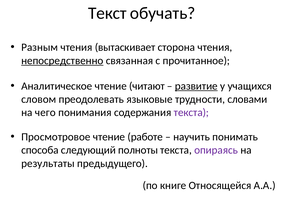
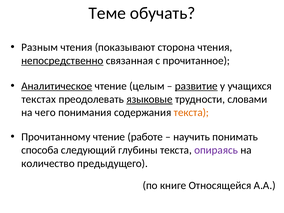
Текст: Текст -> Теме (107, 13)
вытаскивает: вытаскивает -> показывают (125, 47)
Аналитическое underline: none -> present (57, 86)
читают: читают -> целым (147, 86)
словом: словом -> текстах (39, 99)
языковые underline: none -> present (150, 99)
текста colour: purple -> orange (191, 113)
Просмотровое: Просмотровое -> Прочитанному (56, 137)
полноты: полноты -> глубины (138, 150)
результаты: результаты -> количество (48, 163)
